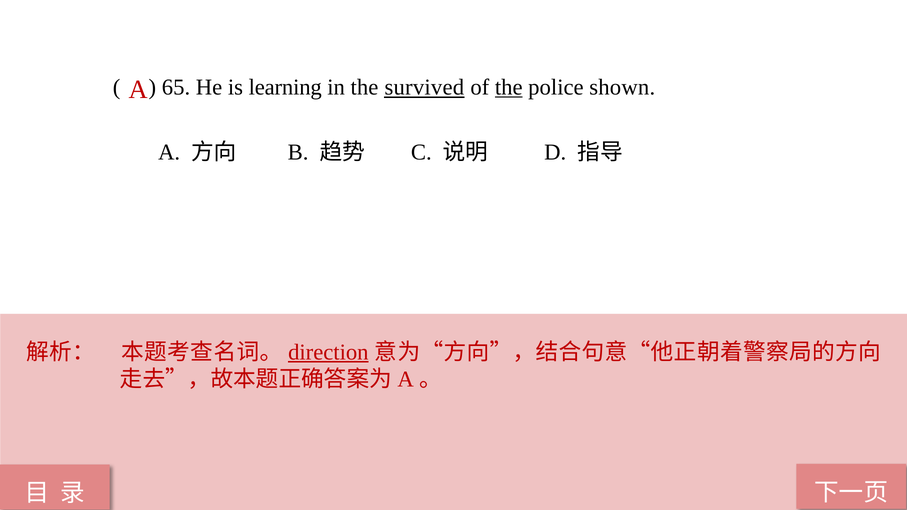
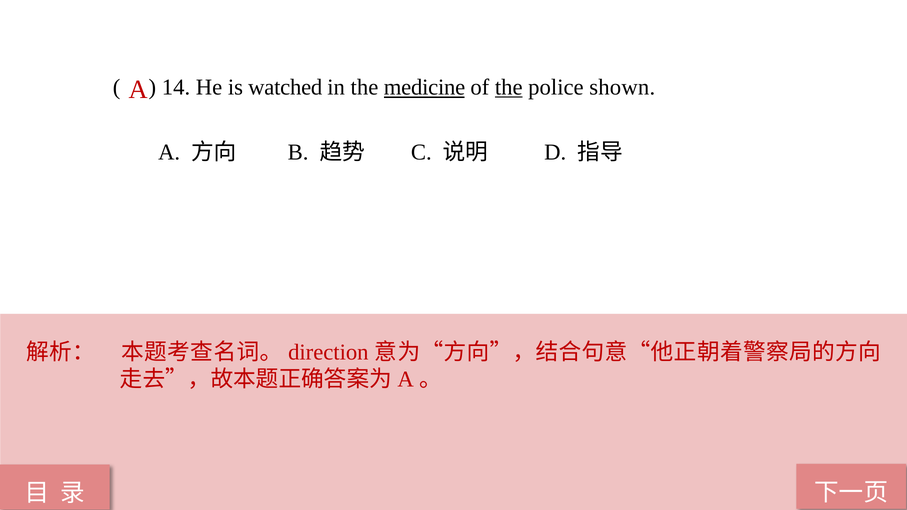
65: 65 -> 14 (176, 87)
learning: learning -> watched (285, 87)
survived: survived -> medicine (425, 87)
direction underline: present -> none (328, 352)
